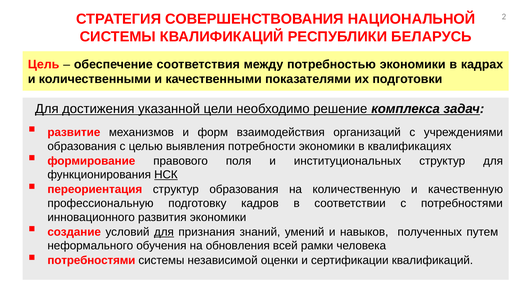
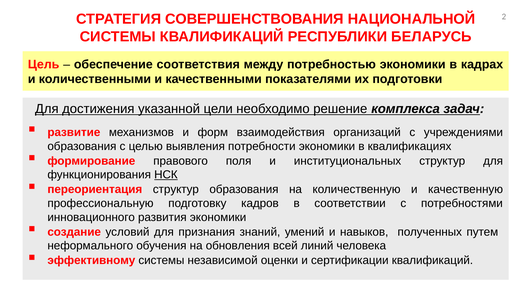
для underline: present -> none (164, 232)
рамки: рамки -> линий (317, 246)
потребностями: потребностями -> эффективному (91, 261)
